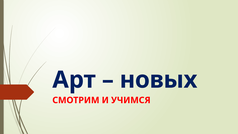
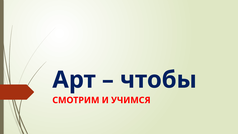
новых: новых -> чтобы (158, 80)
